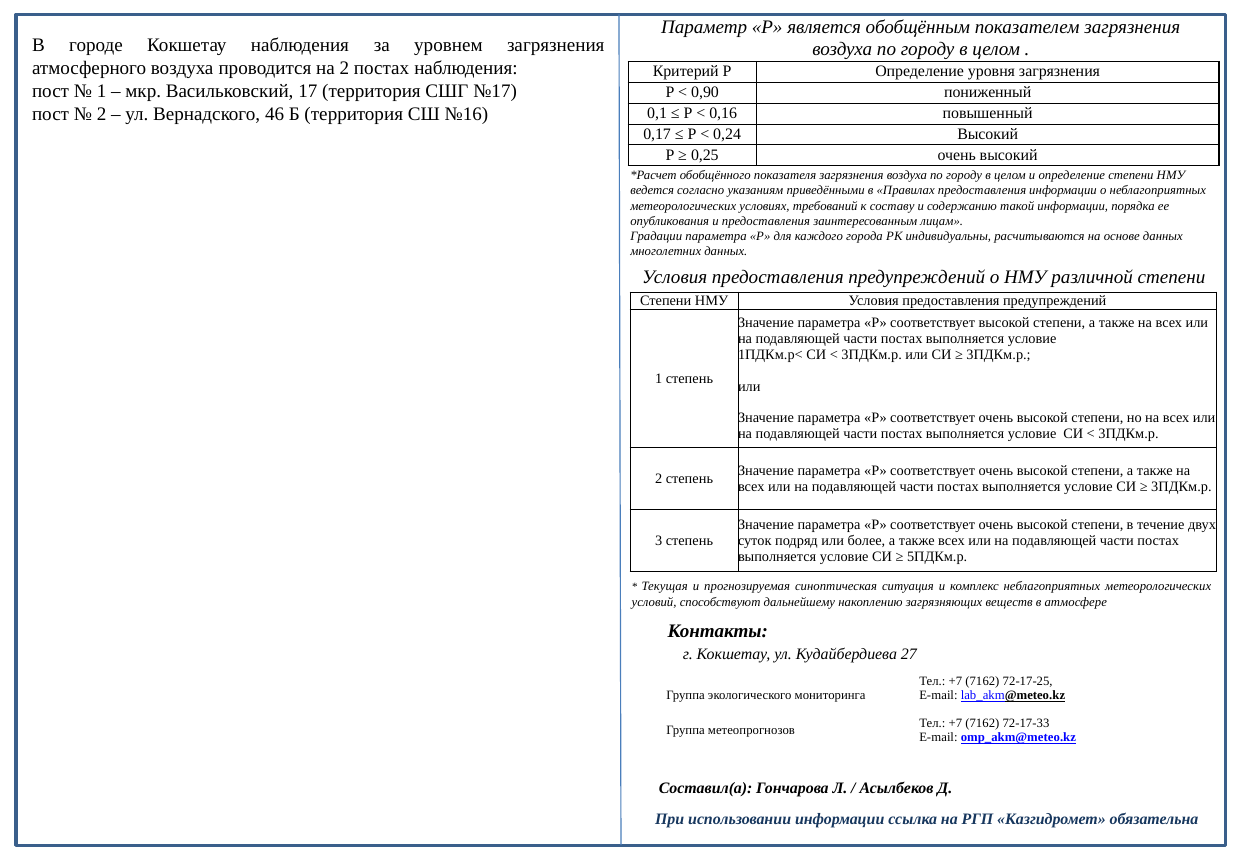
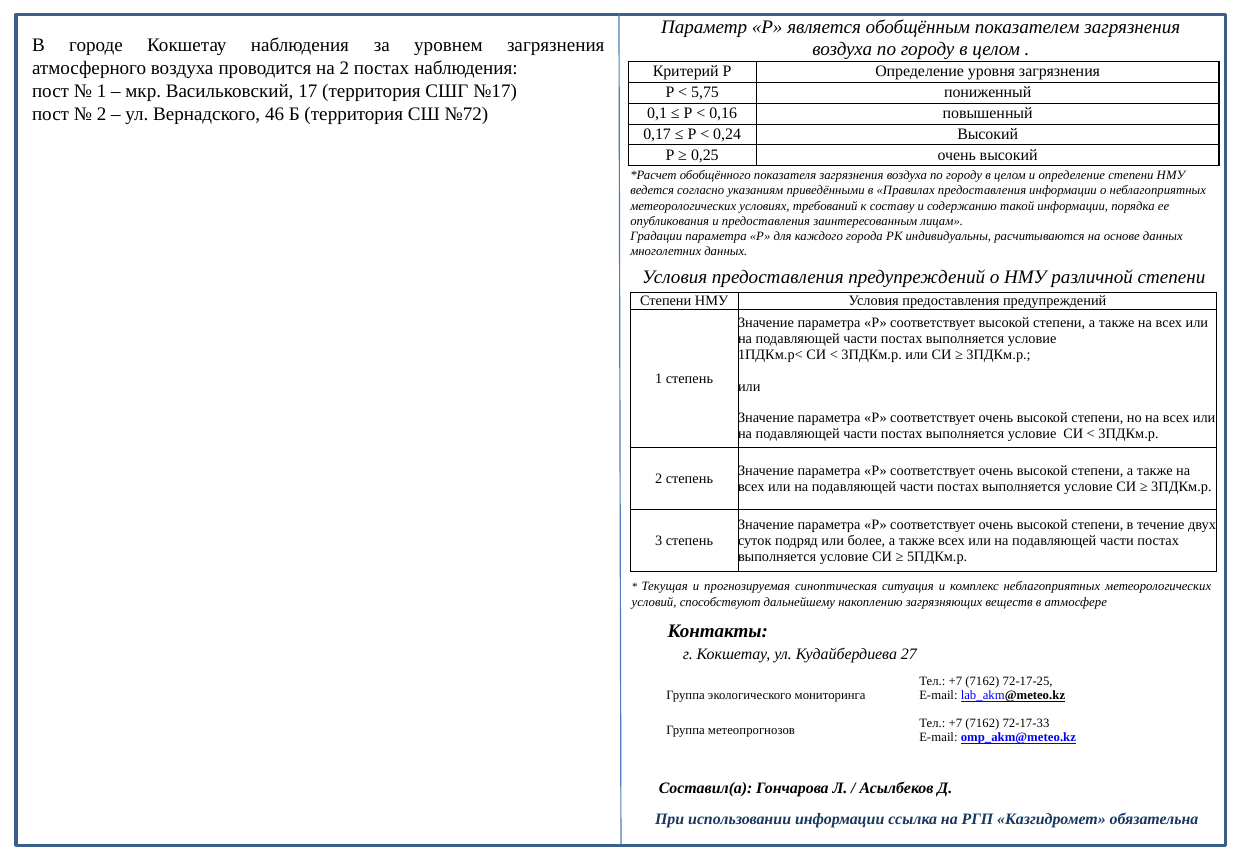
0,90: 0,90 -> 5,75 (705, 92)
№16: №16 -> №72 (466, 114)
